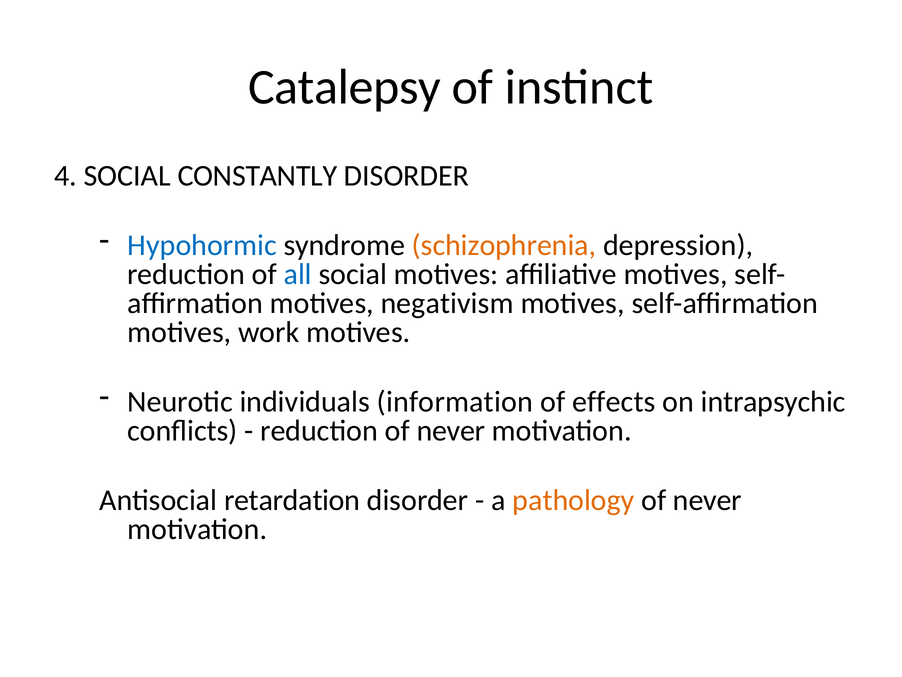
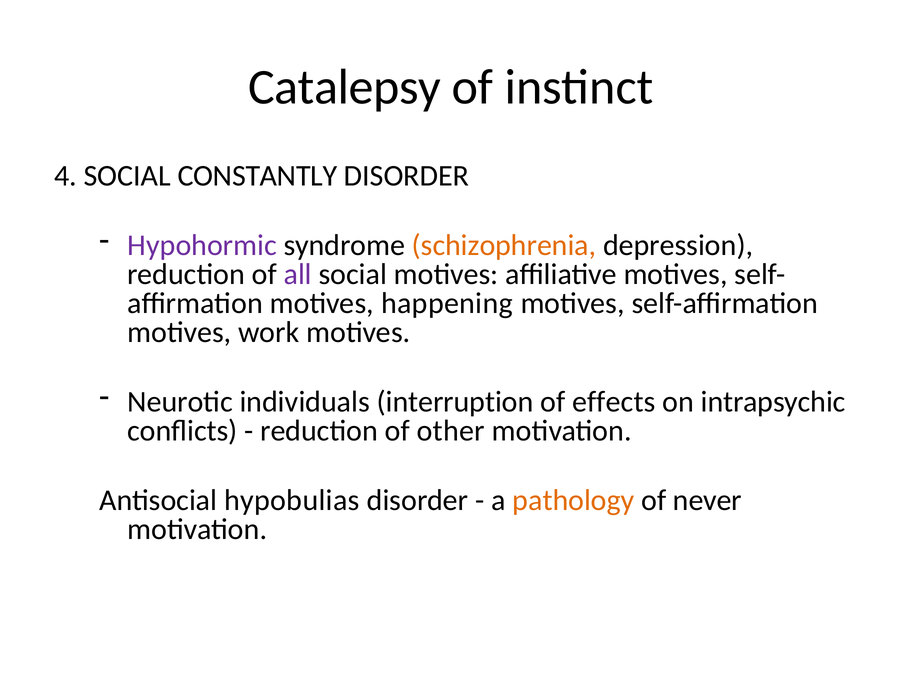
Hypohormic colour: blue -> purple (202, 245)
all colour: blue -> purple (298, 274)
negativism: negativism -> happening (447, 303)
information: information -> interruption (455, 402)
reduction of never: never -> other (451, 430)
retardation: retardation -> hypobulias (292, 500)
